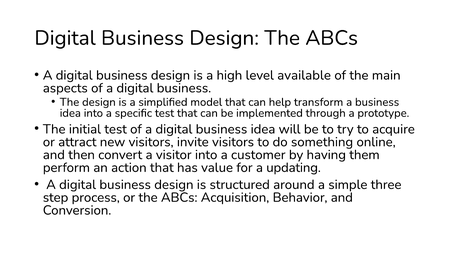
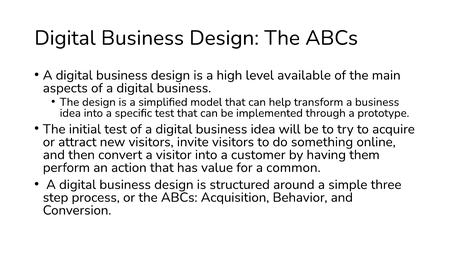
updating: updating -> common (293, 167)
